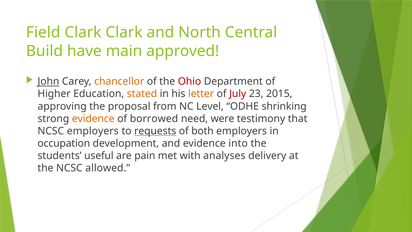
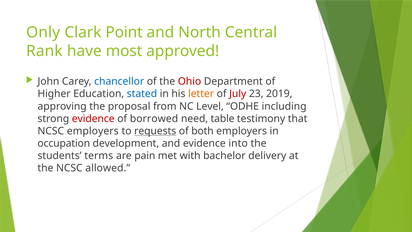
Field: Field -> Only (43, 32)
Clark Clark: Clark -> Point (124, 32)
Build: Build -> Rank (44, 51)
main: main -> most (124, 51)
John underline: present -> none (48, 81)
chancellor colour: orange -> blue (119, 81)
stated colour: orange -> blue (142, 94)
2015: 2015 -> 2019 (279, 94)
shrinking: shrinking -> including (284, 106)
evidence colour: orange -> red (93, 119)
were: were -> table (223, 119)
useful: useful -> terms (99, 156)
analyses: analyses -> bachelor (224, 156)
